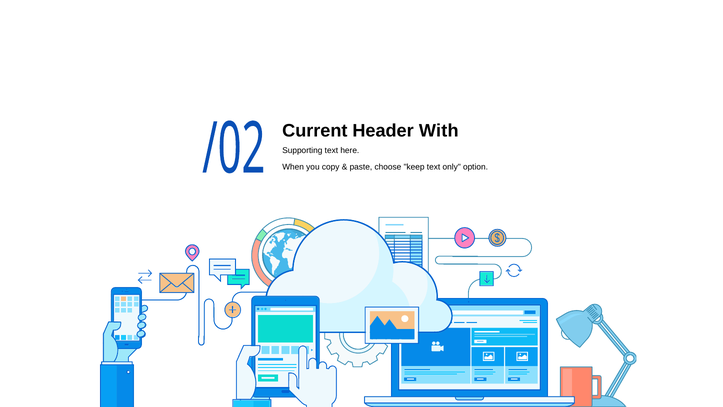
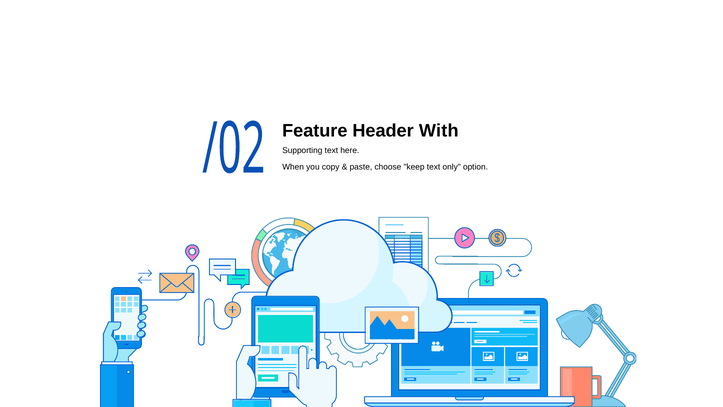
Current: Current -> Feature (315, 131)
